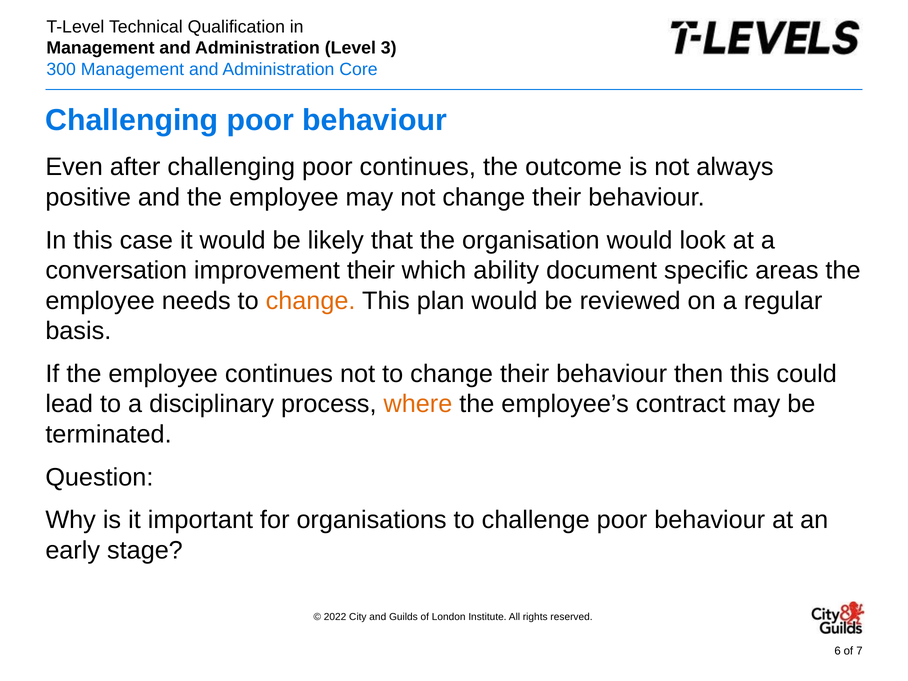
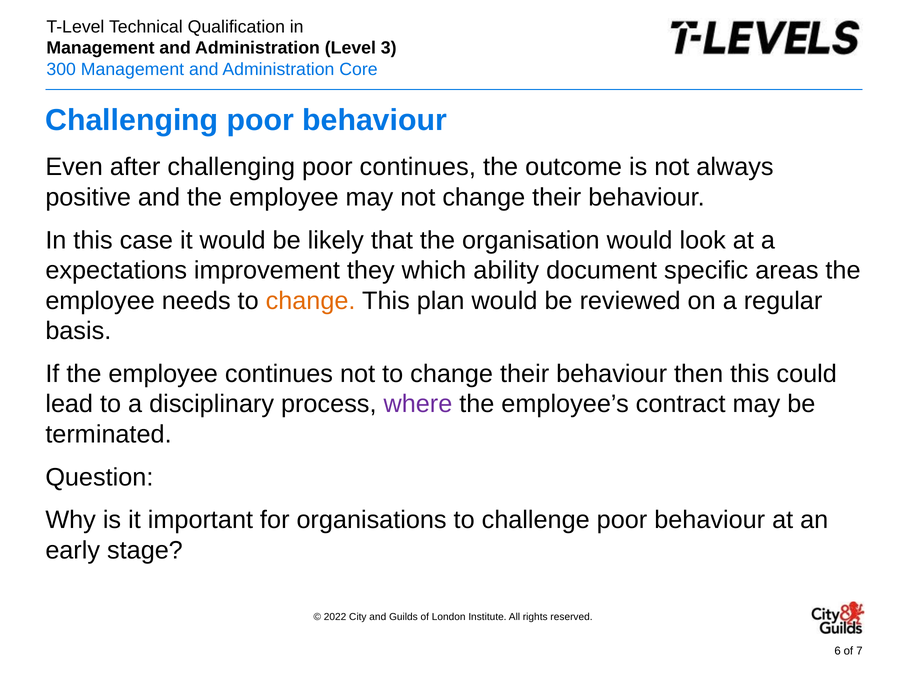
conversation: conversation -> expectations (116, 270)
improvement their: their -> they (371, 270)
where colour: orange -> purple (418, 404)
